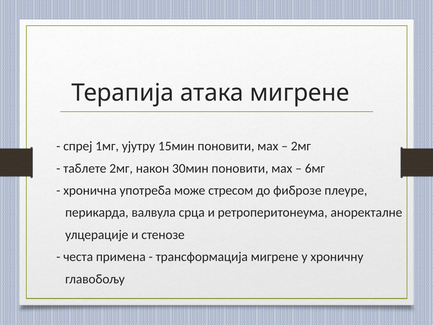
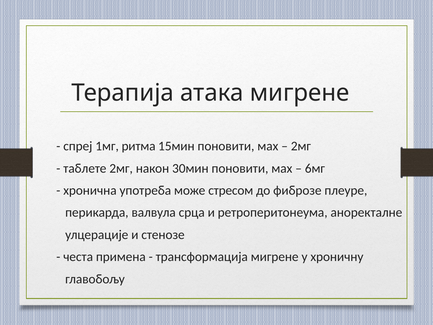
ујутру: ујутру -> ритма (139, 146)
